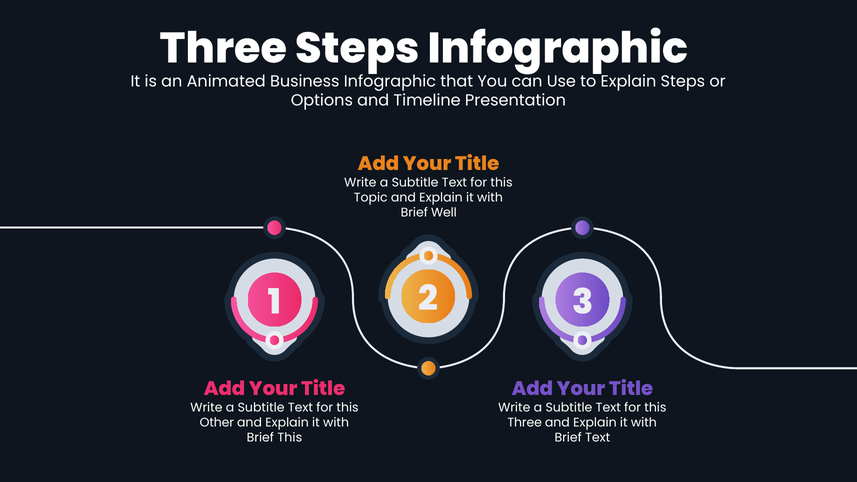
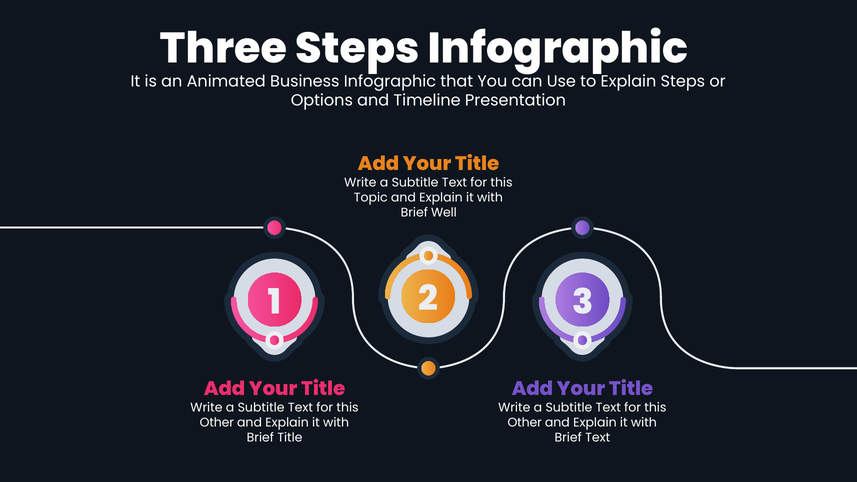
Three: Three -> Other (525, 423)
Brief This: This -> Title (290, 438)
